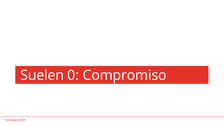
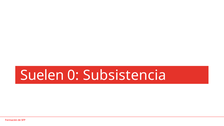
Compromiso: Compromiso -> Subsistencia (124, 75)
